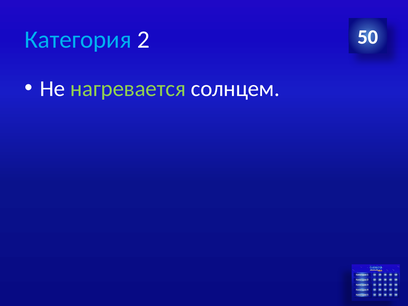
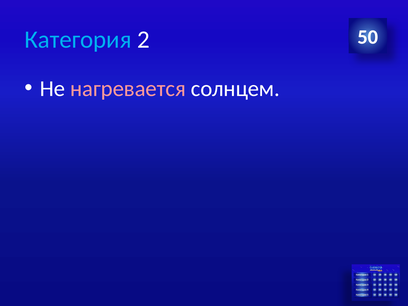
нагревается colour: light green -> pink (128, 89)
